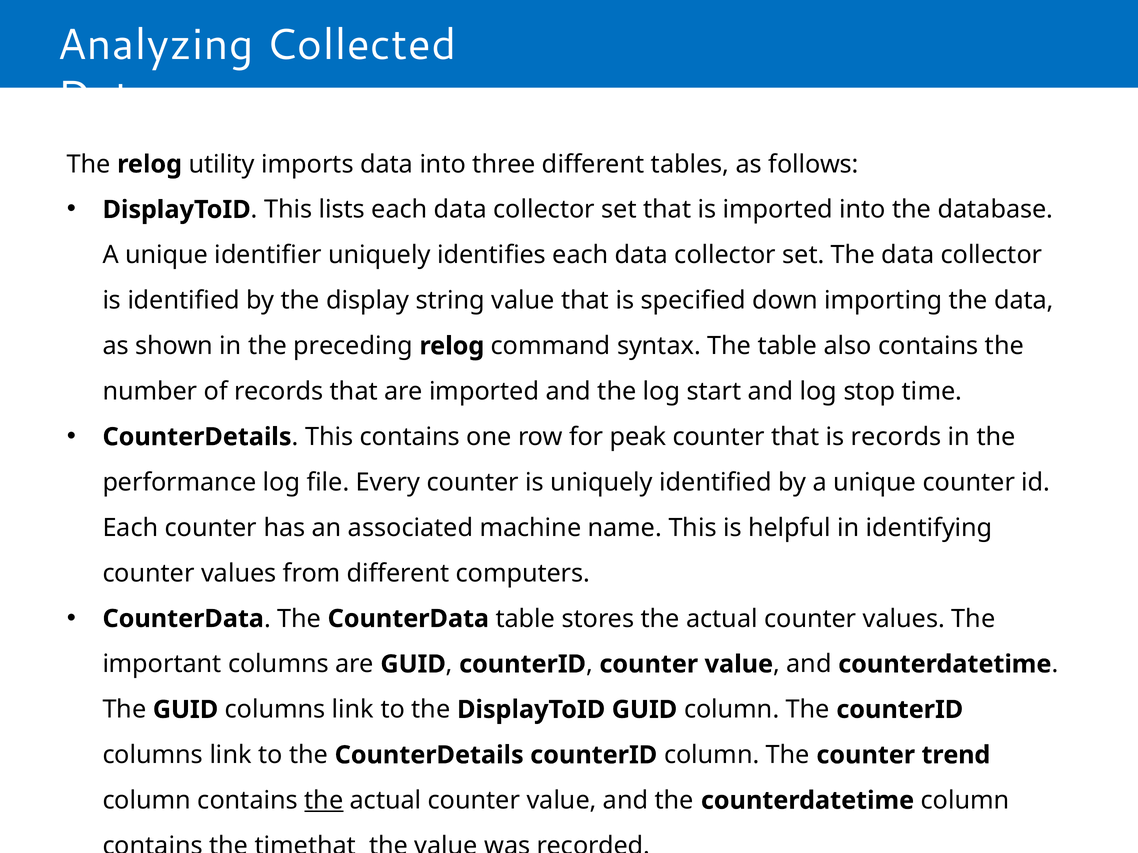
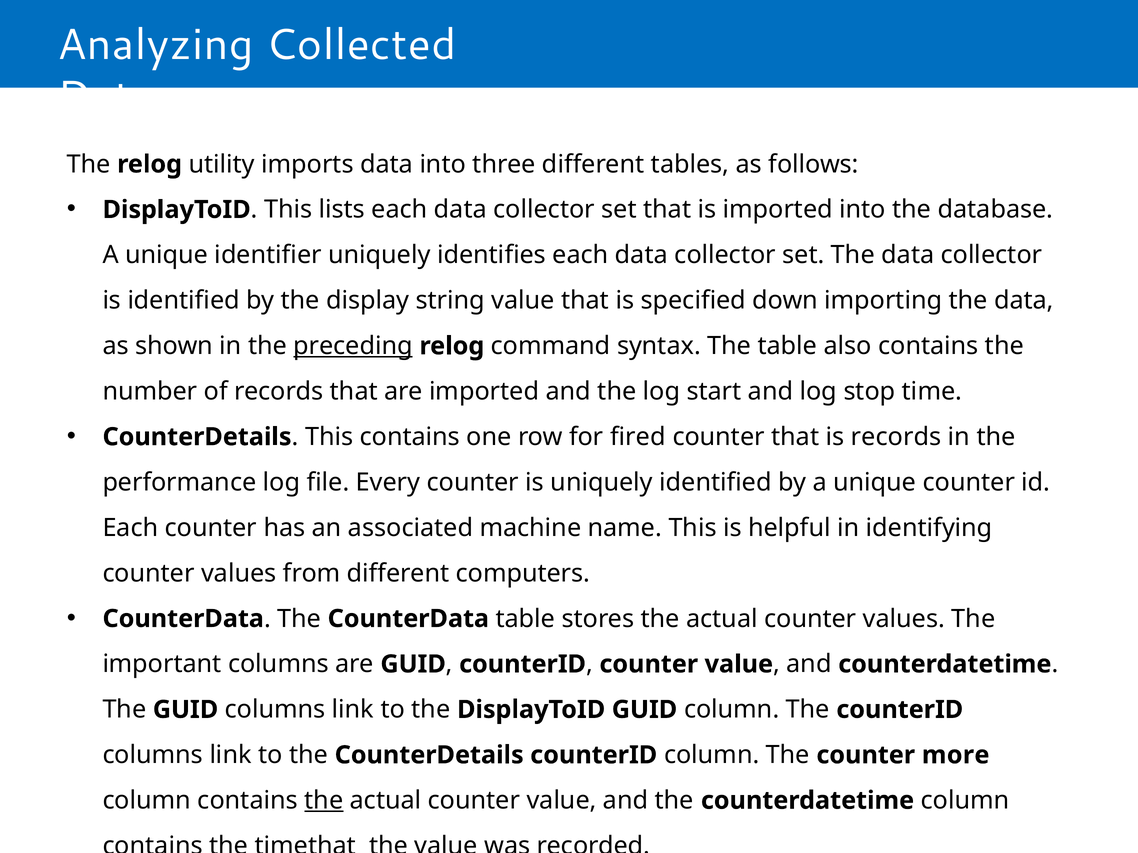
preceding underline: none -> present (353, 346)
peak: peak -> fired (638, 437)
trend: trend -> more (956, 755)
